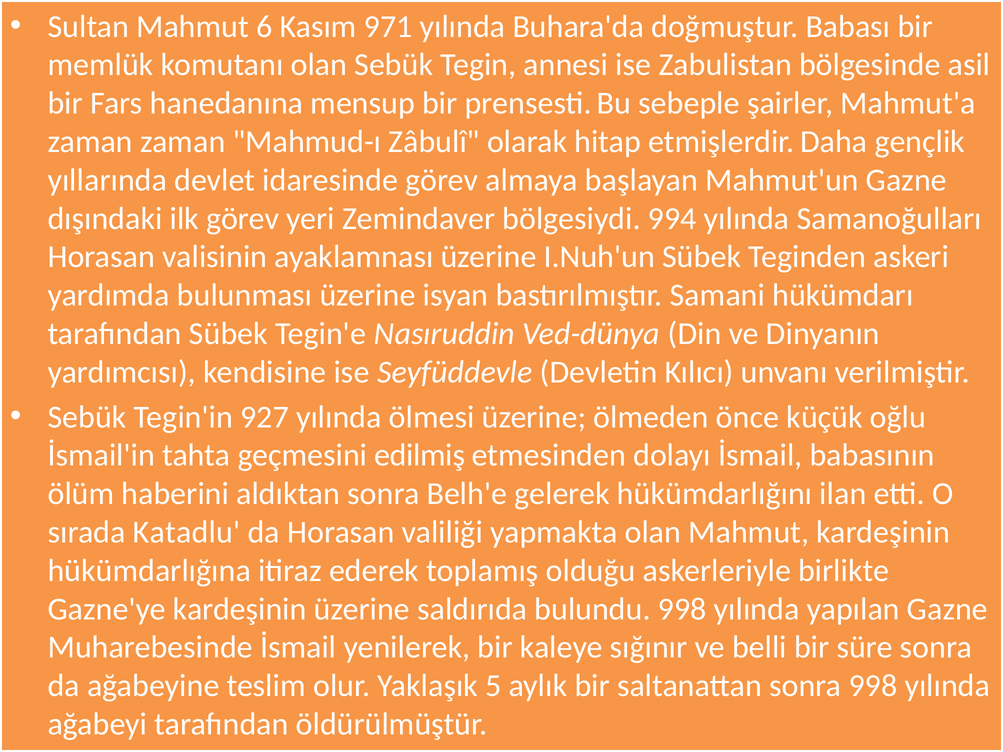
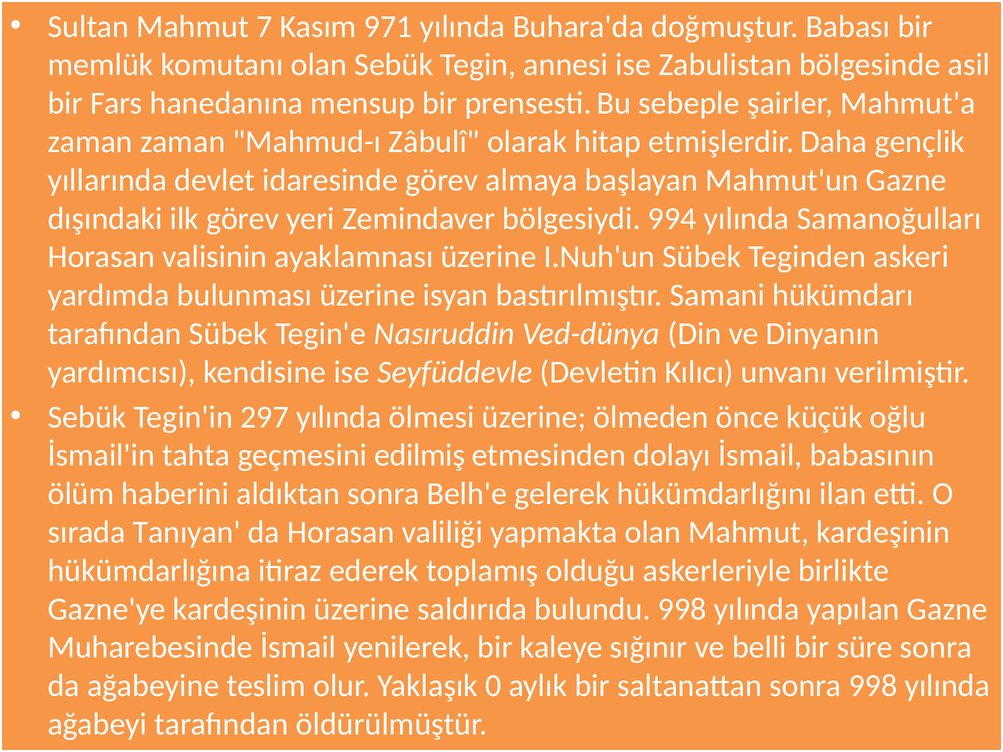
6: 6 -> 7 (264, 26)
927: 927 -> 297 (264, 417)
Katadlu: Katadlu -> Tanıyan (187, 532)
5: 5 -> 0 (493, 686)
